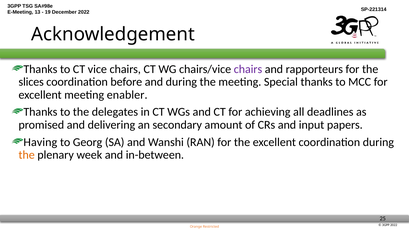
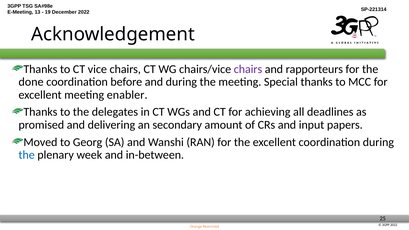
slices: slices -> done (31, 82)
Having: Having -> Moved (40, 142)
the colour: orange -> blue (27, 155)
